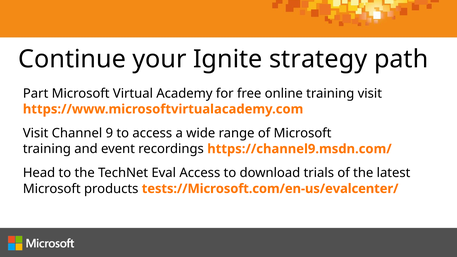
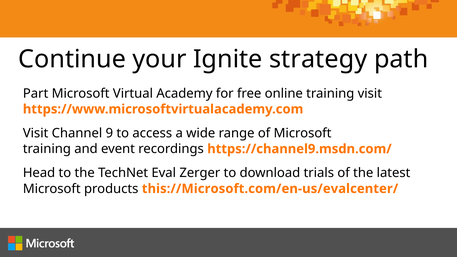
Eval Access: Access -> Zerger (200, 173)
tests://Microsoft.com/en-us/evalcenter/: tests://Microsoft.com/en-us/evalcenter/ -> this://Microsoft.com/en-us/evalcenter/ (270, 189)
